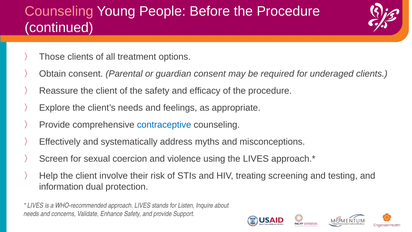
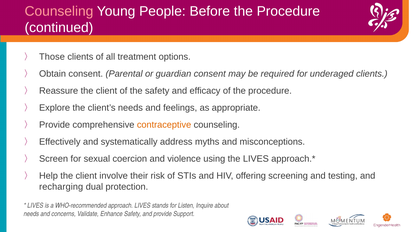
contraceptive colour: blue -> orange (164, 125)
treating: treating -> offering (251, 176)
information: information -> recharging (61, 187)
